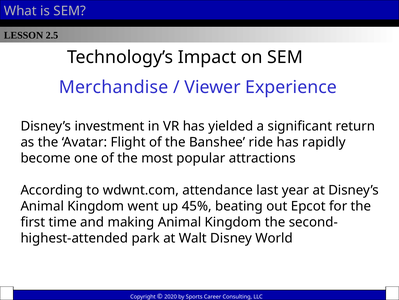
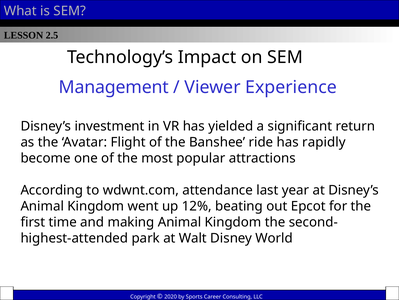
Merchandise: Merchandise -> Management (114, 87)
45%: 45% -> 12% (197, 206)
